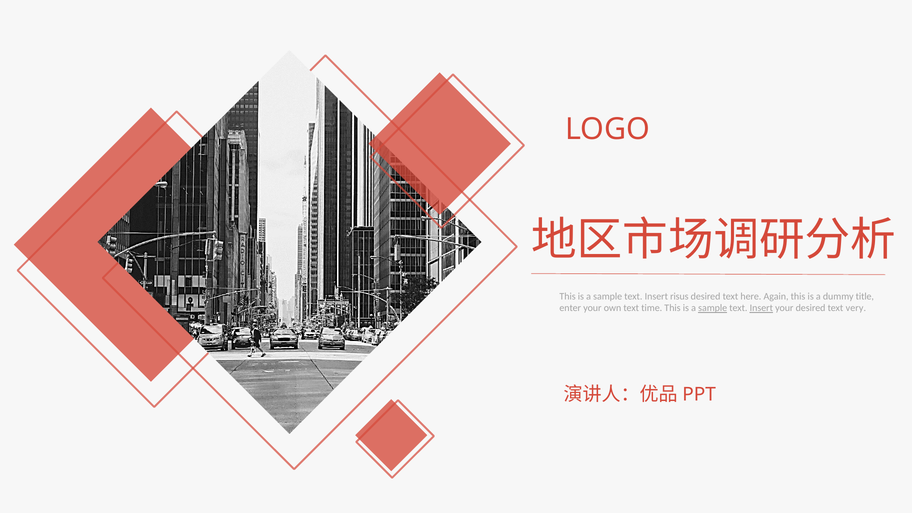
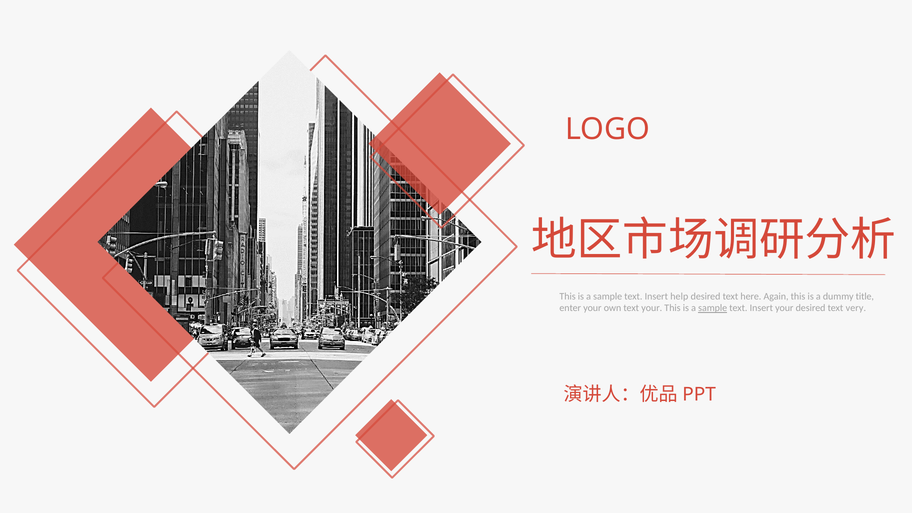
risus: risus -> help (679, 296)
text time: time -> your (652, 308)
Insert underline: present -> none (761, 308)
